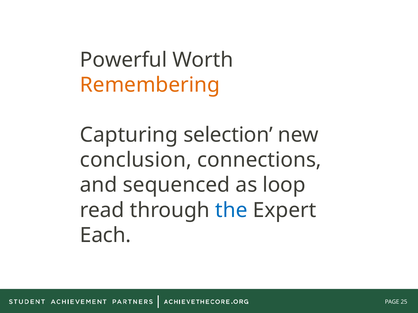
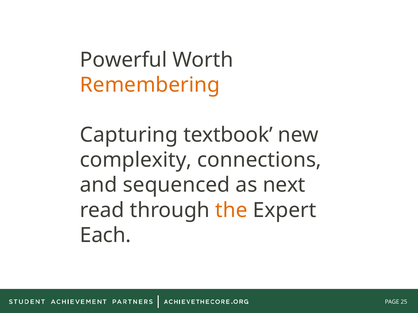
selection: selection -> textbook (228, 135)
conclusion: conclusion -> complexity (136, 160)
loop: loop -> next (284, 185)
the colour: blue -> orange (231, 210)
